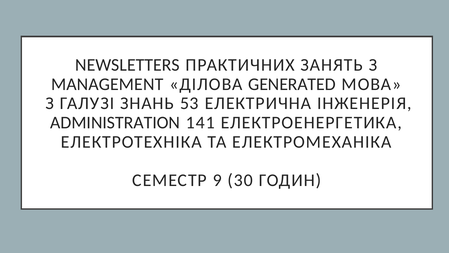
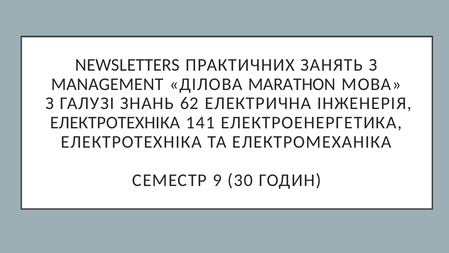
GENERATED: GENERATED -> MARATHON (292, 84)
53: 53 -> 62 (189, 103)
ADMINISTRATION: ADMINISTRATION -> ЕЛЕКТРОТЕХНІКА (115, 122)
